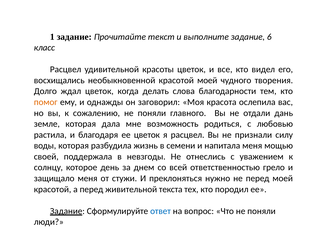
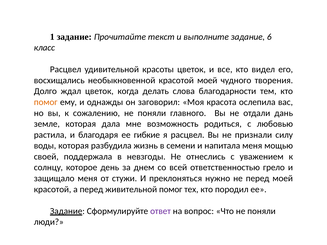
ее цветок: цветок -> гибкие (147, 135)
живительной текста: текста -> помог (171, 189)
ответ colour: blue -> purple (161, 211)
